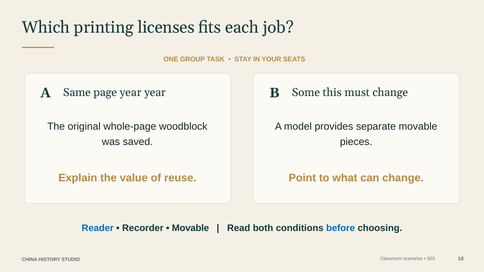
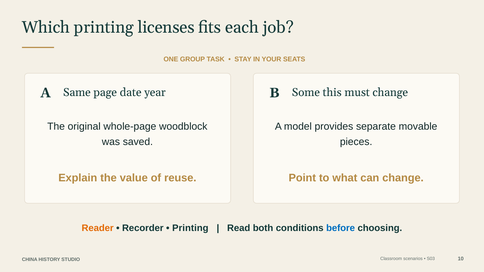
page year: year -> date (131, 93)
Reader colour: blue -> orange (98, 228)
Movable: Movable -> Printing (190, 228)
